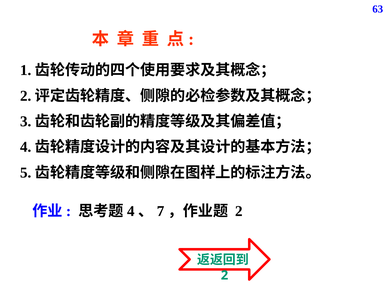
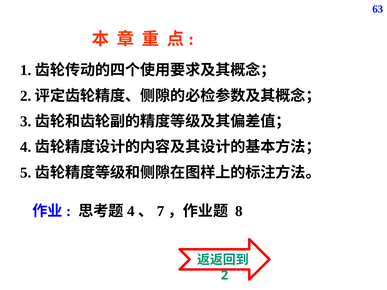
2: 2 -> 8 (239, 211)
